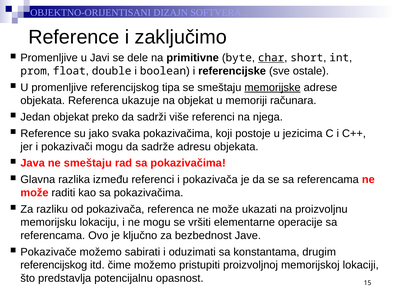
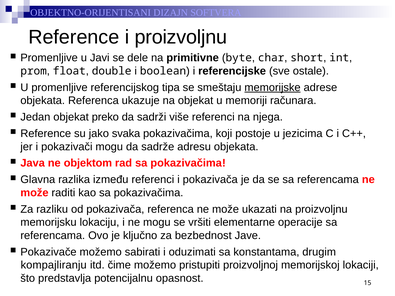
i zaključimo: zaključimo -> proizvoljnu (181, 37)
char underline: present -> none (271, 58)
ne smeštaju: smeštaju -> objektom (88, 163)
referencijskog: referencijskog -> kompajliranju (54, 265)
